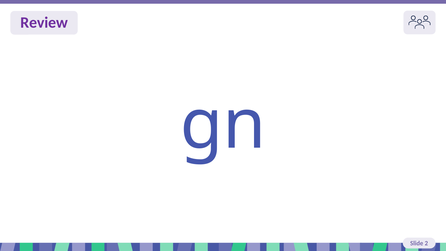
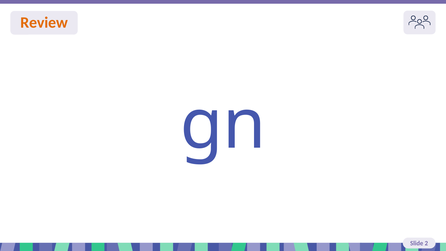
Review colour: purple -> orange (44, 23)
